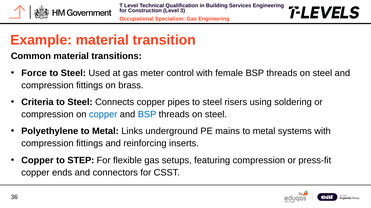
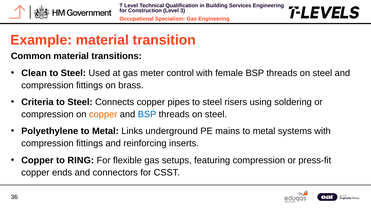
Force: Force -> Clean (34, 73)
copper colour: blue -> orange (103, 114)
STEP: STEP -> RING (81, 160)
